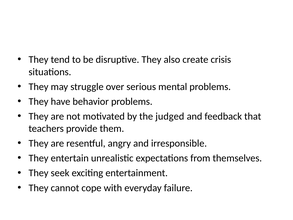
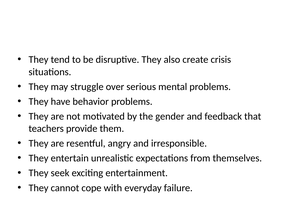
judged: judged -> gender (170, 116)
